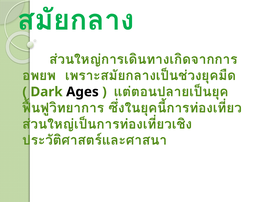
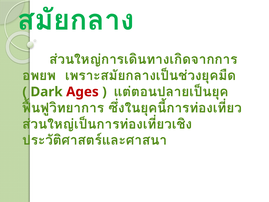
Ages colour: black -> red (82, 92)
